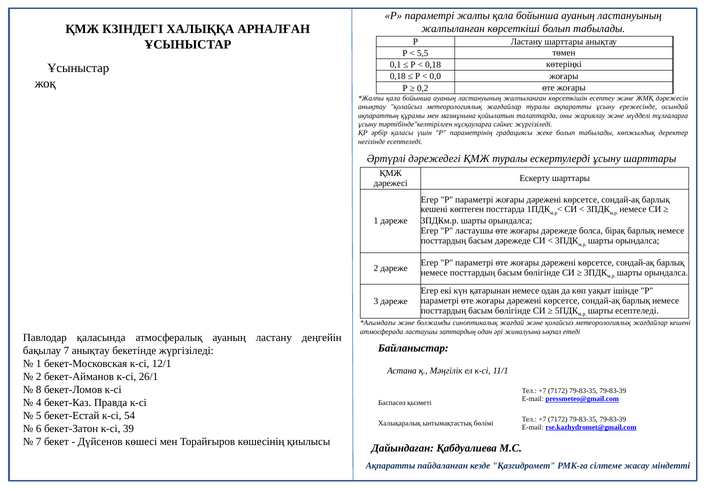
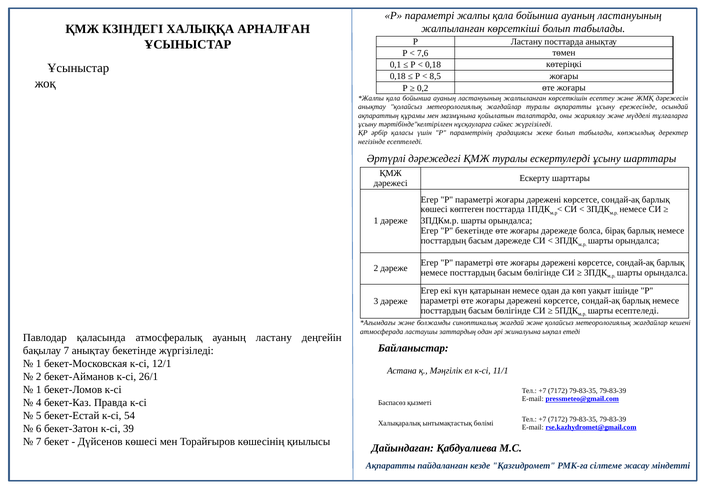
Ластану шарттары: шарттары -> посттарда (564, 42)
5,5: 5,5 -> 7,6 (423, 53)
0,0: 0,0 -> 8,5 (435, 76)
кешені: кешені -> көшесі (434, 209)
P ластаушы: ластаушы -> бекетінде (474, 231)
8: 8 -> 1 (39, 390)
